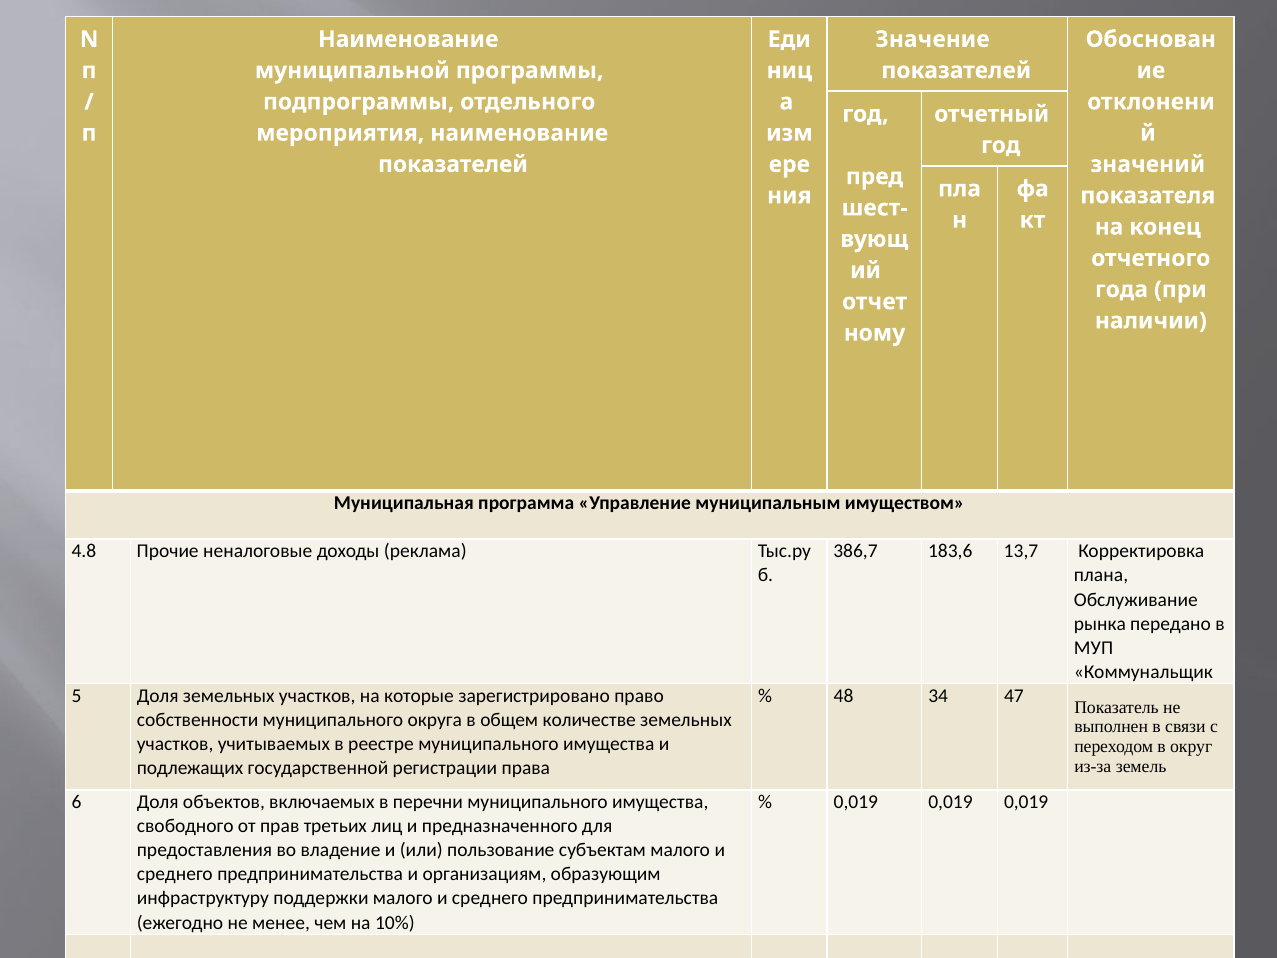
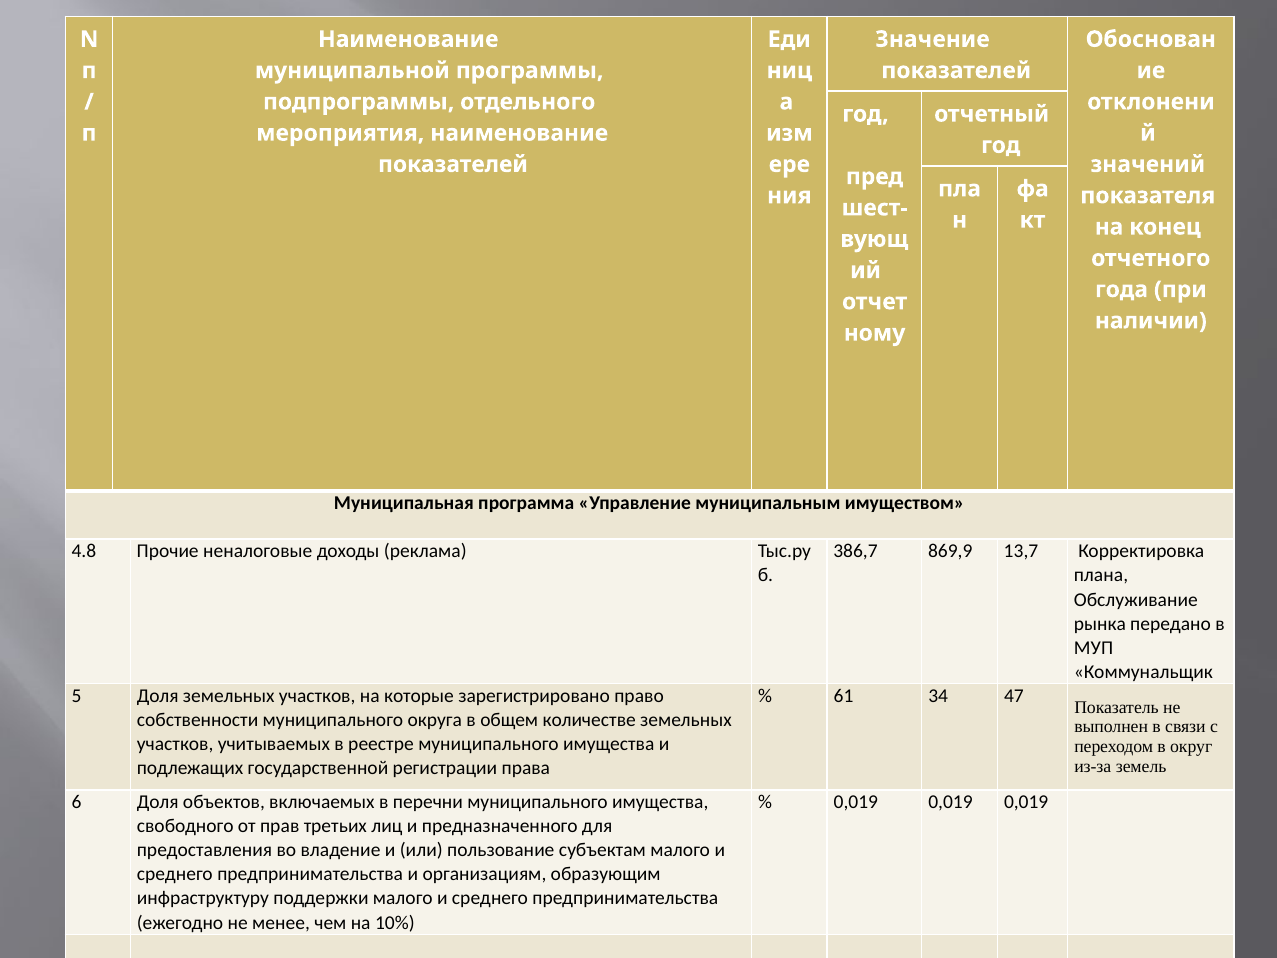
183,6: 183,6 -> 869,9 (950, 551)
48: 48 -> 61 (844, 696)
